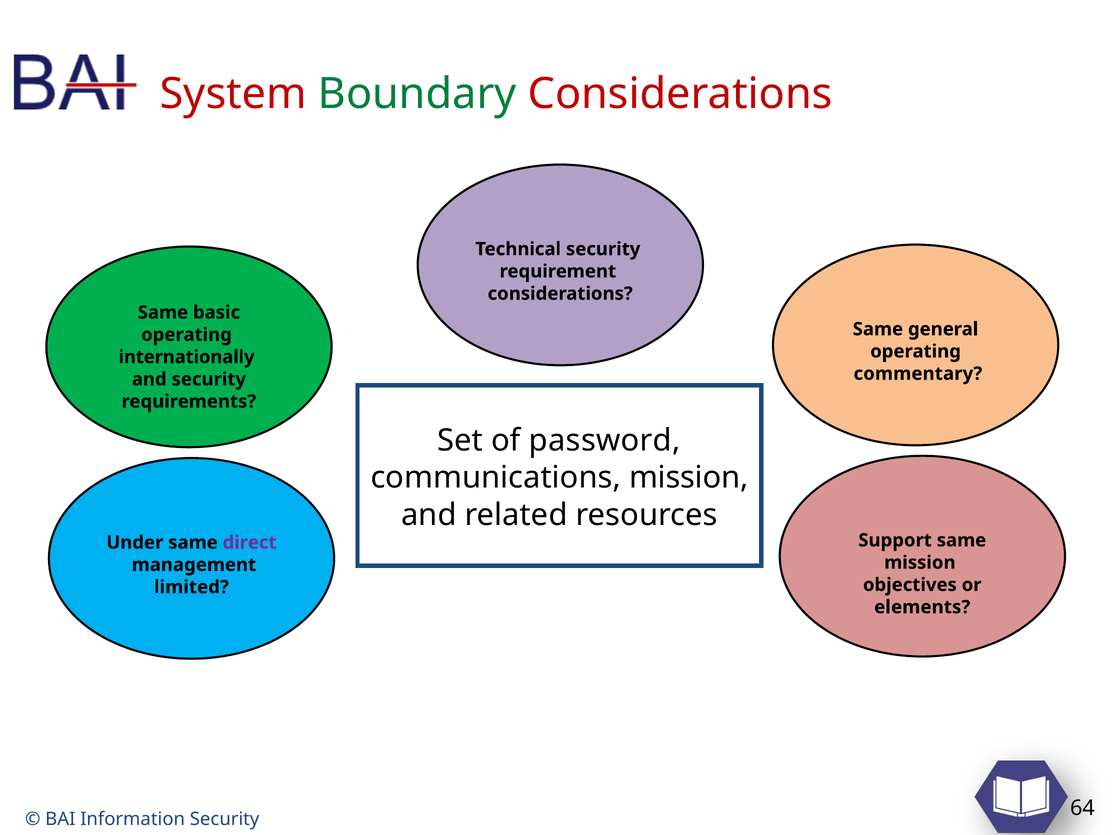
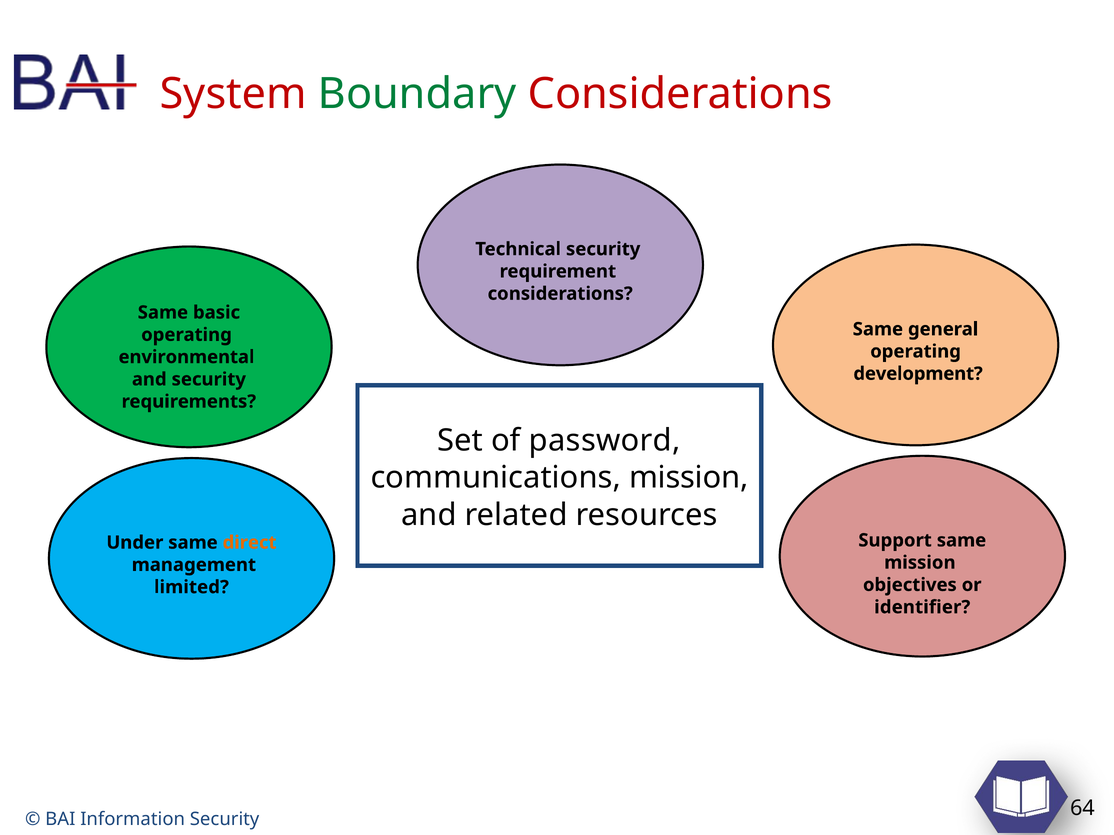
internationally: internationally -> environmental (186, 357)
commentary: commentary -> development (918, 374)
direct colour: purple -> orange (250, 543)
elements: elements -> identifier (922, 607)
